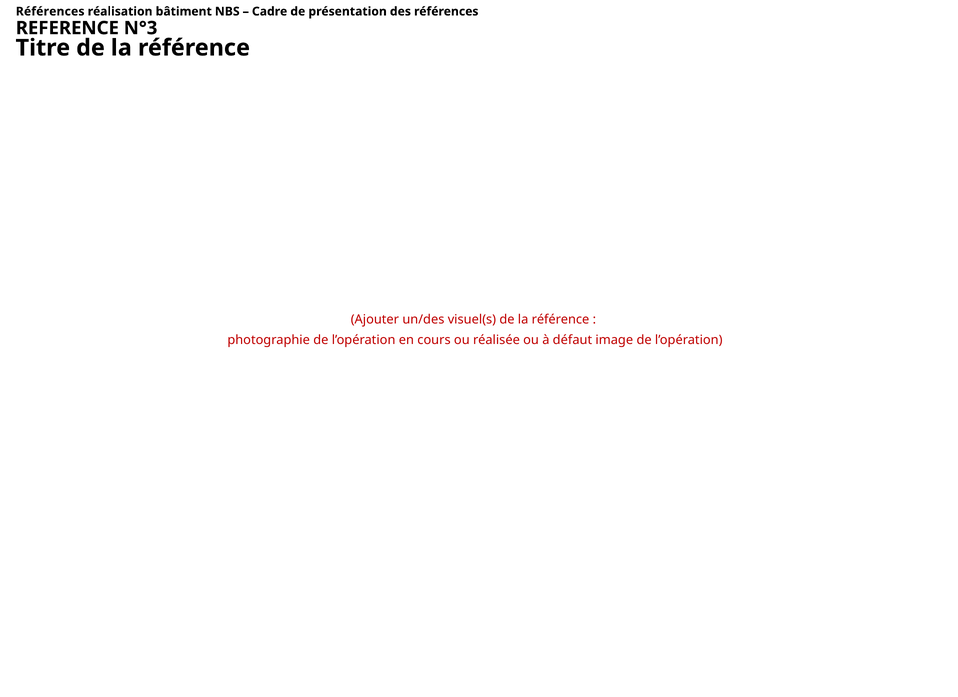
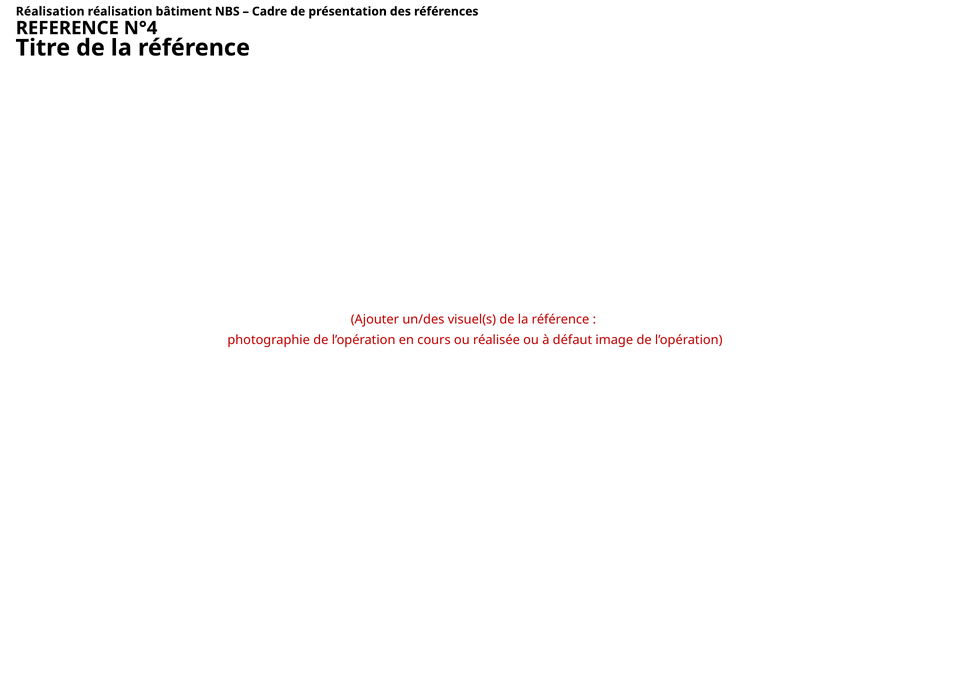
Références: Références -> Réalisation (50, 11)
N°3: N°3 -> N°4 (141, 28)
